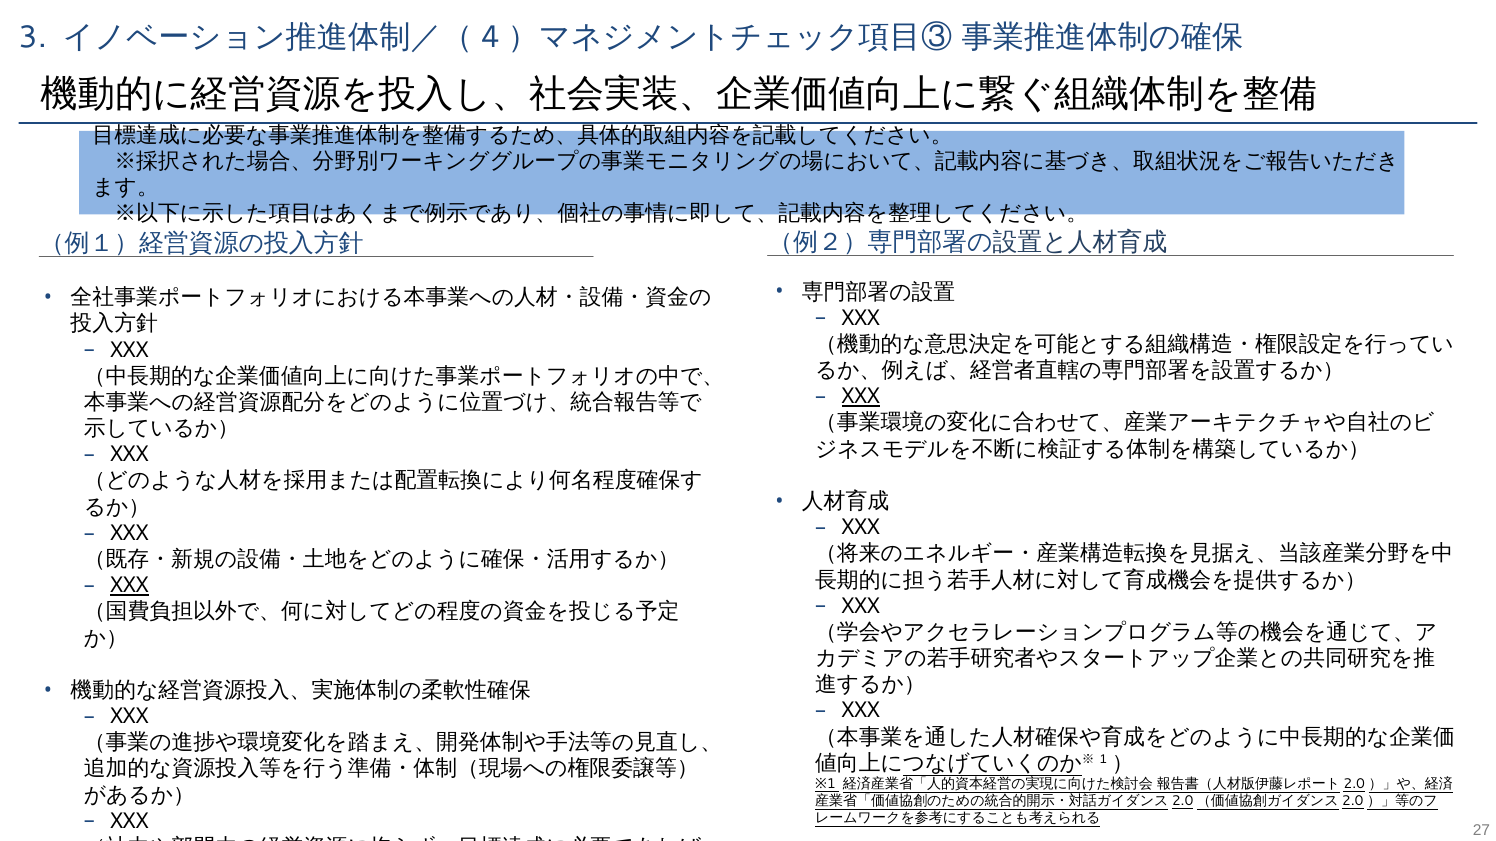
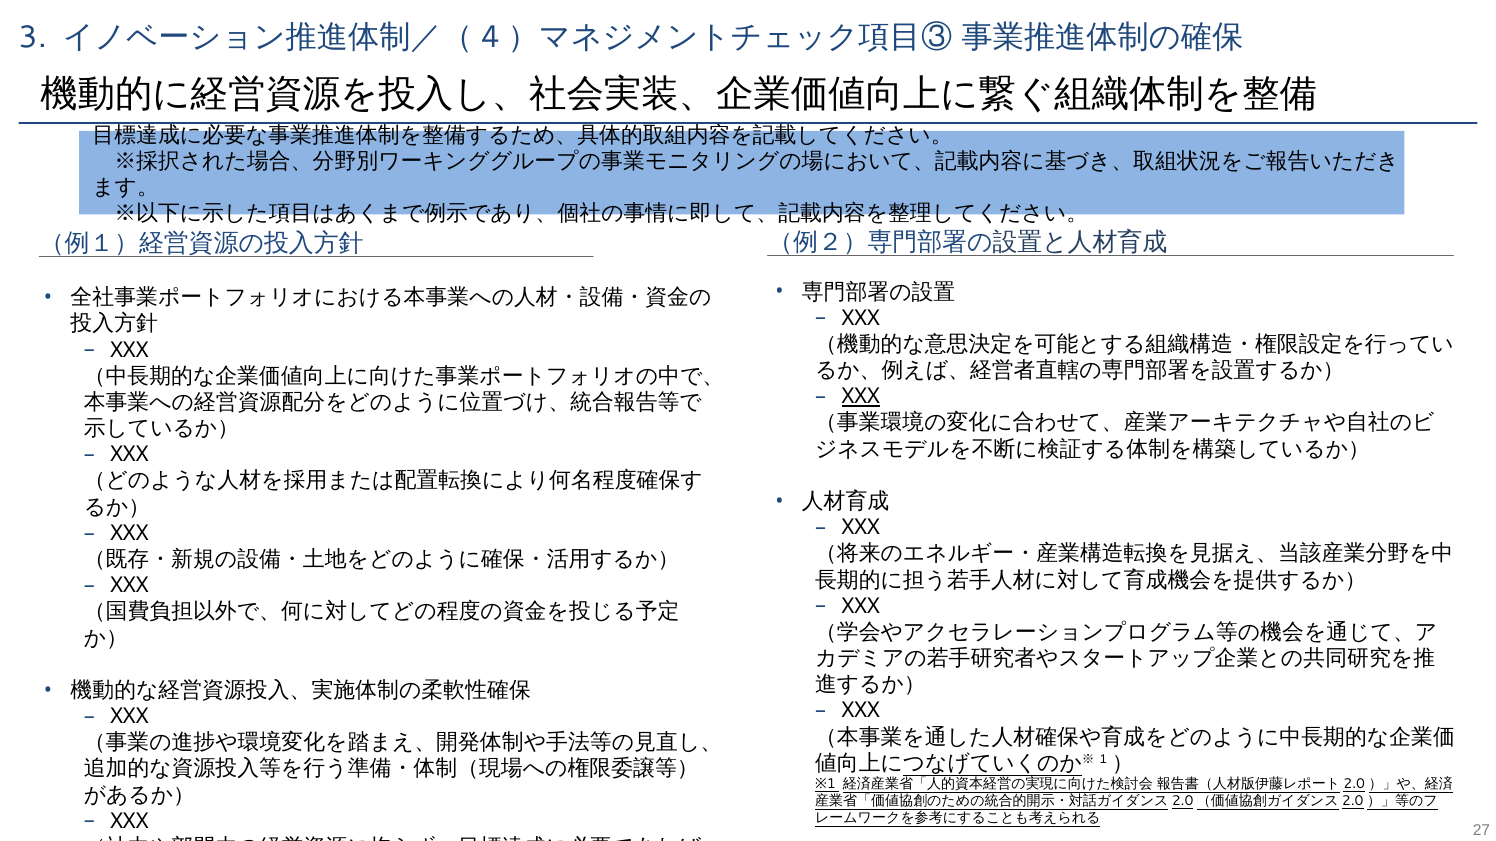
XXX underline: present -> none (129, 586)
